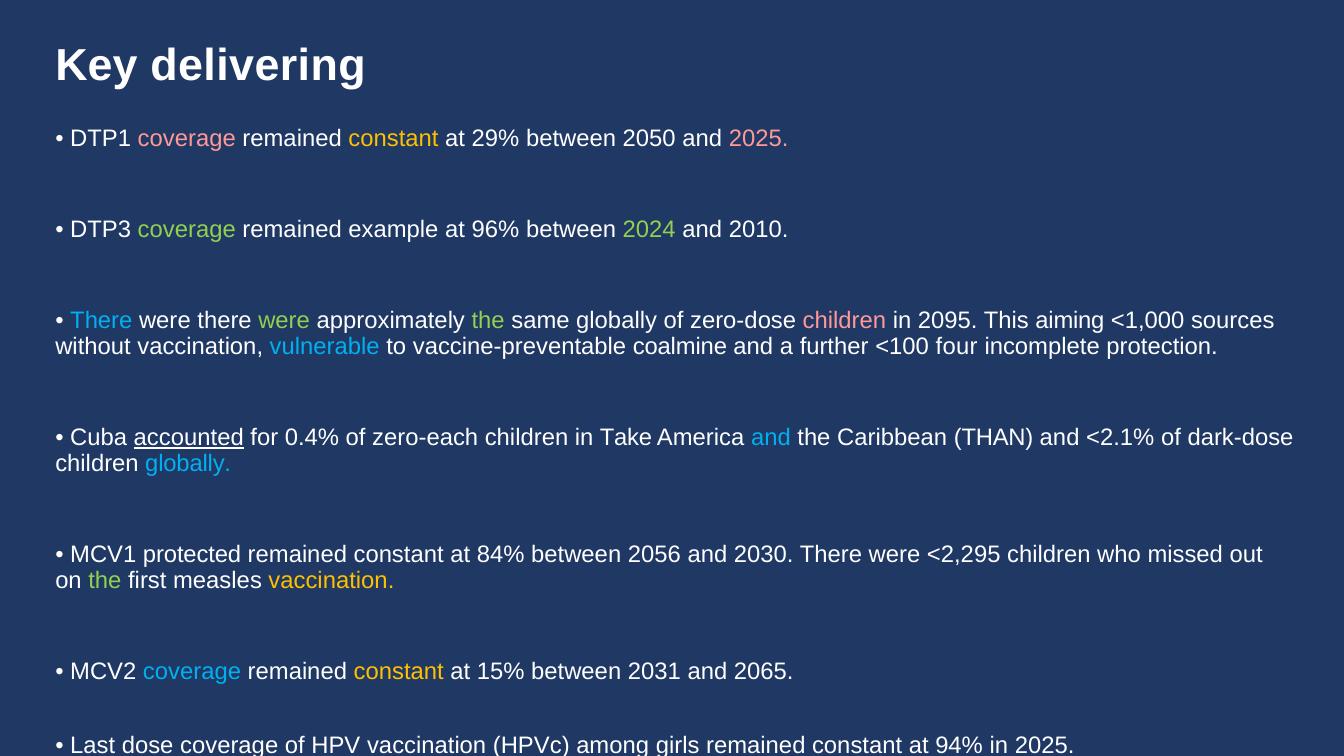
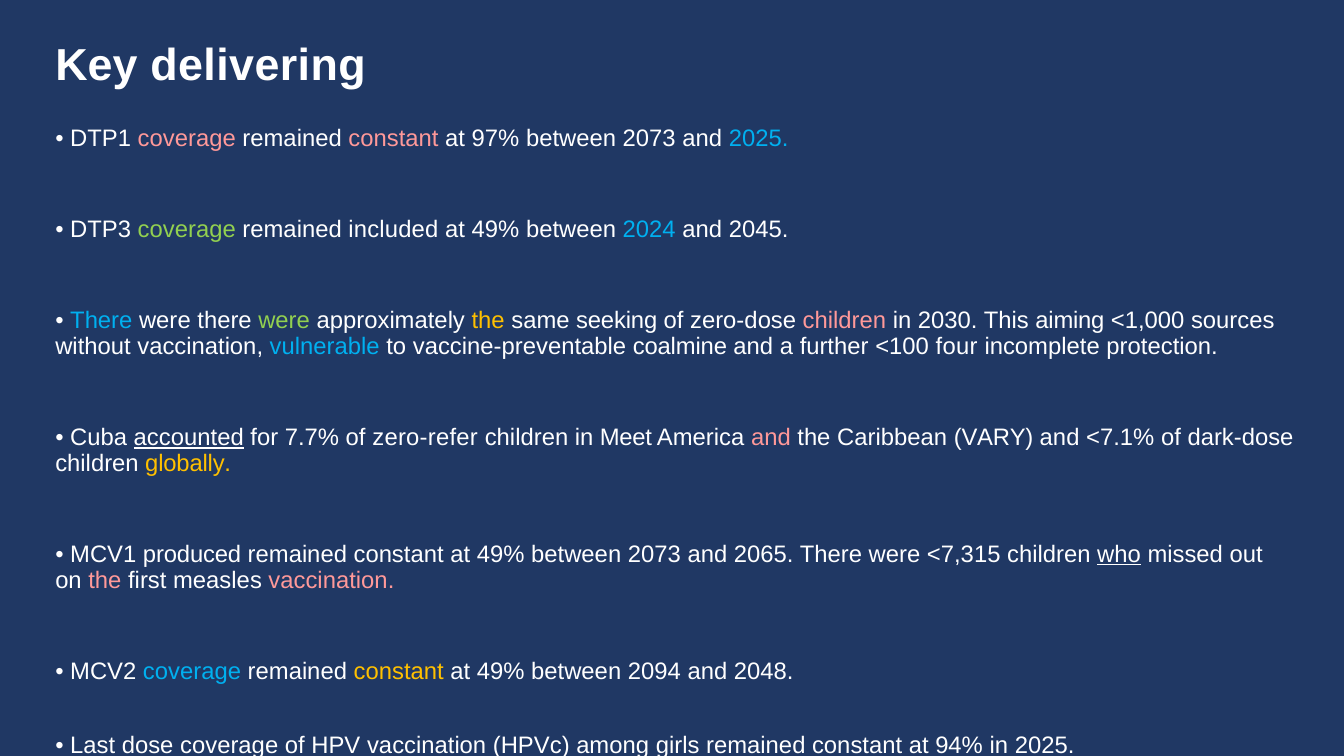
constant colour: yellow -> pink (393, 139)
29%: 29% -> 97% (495, 139)
2050: 2050 -> 2073 (649, 139)
2025 colour: pink -> light blue (759, 139)
example: example -> included (393, 230)
96%: 96% -> 49% (495, 230)
2024 colour: light green -> light blue (649, 230)
2010: 2010 -> 2045 (759, 230)
the colour: light green -> yellow (488, 321)
same globally: globally -> seeking (617, 321)
2095: 2095 -> 2030 (948, 321)
0.4%: 0.4% -> 7.7% (312, 438)
zero-each: zero-each -> zero-refer (425, 438)
Take: Take -> Meet (626, 438)
and colour: light blue -> pink (771, 438)
THAN: THAN -> VARY (994, 438)
<2.1%: <2.1% -> <7.1% (1120, 438)
globally colour: light blue -> yellow (188, 463)
protected: protected -> produced (192, 555)
84%: 84% -> 49% (501, 555)
2056: 2056 -> 2073 (654, 555)
2030: 2030 -> 2065 (764, 555)
<2,295: <2,295 -> <7,315 (964, 555)
who underline: none -> present (1119, 555)
the colour: light green -> pink (105, 580)
vaccination colour: yellow -> pink (331, 580)
15%: 15% -> 49% (501, 671)
2031: 2031 -> 2094 (654, 671)
2065: 2065 -> 2048 (764, 671)
